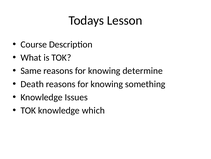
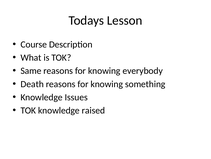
determine: determine -> everybody (143, 71)
which: which -> raised (93, 110)
